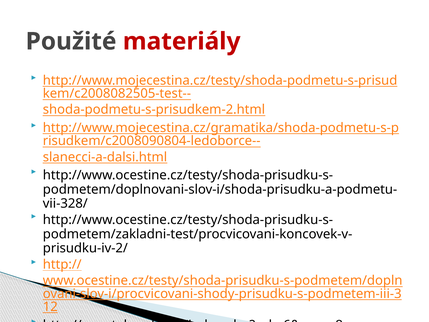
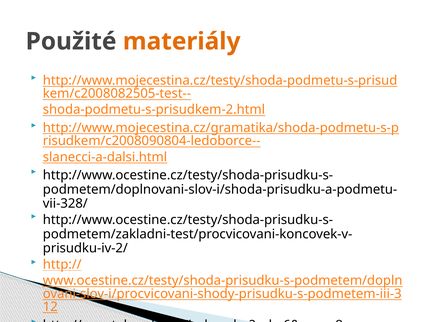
materiály colour: red -> orange (182, 41)
